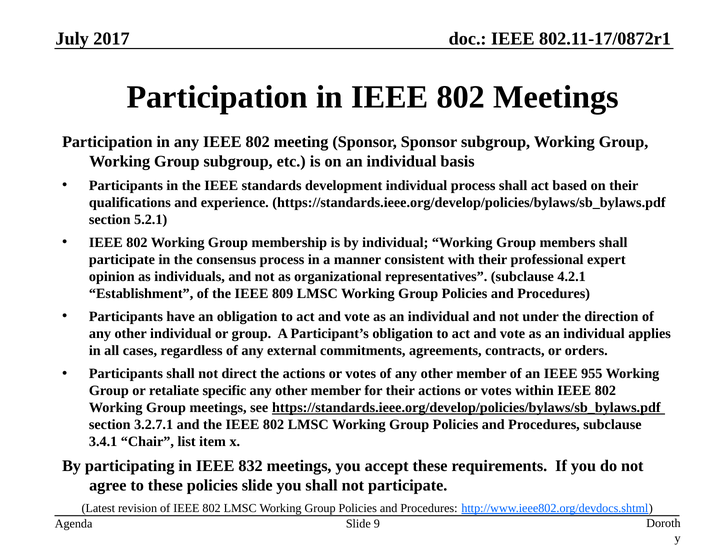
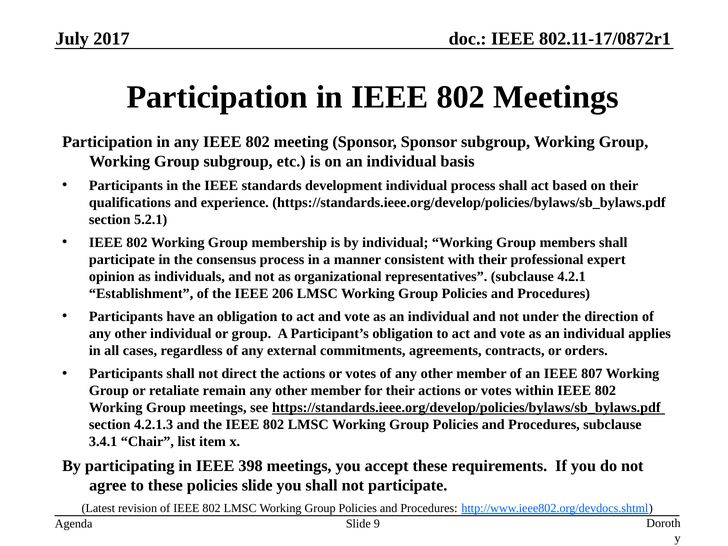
809: 809 -> 206 (283, 293)
955: 955 -> 807 (592, 374)
specific: specific -> remain (224, 391)
3.2.7.1: 3.2.7.1 -> 4.2.1.3 (154, 425)
832: 832 -> 398 (251, 466)
